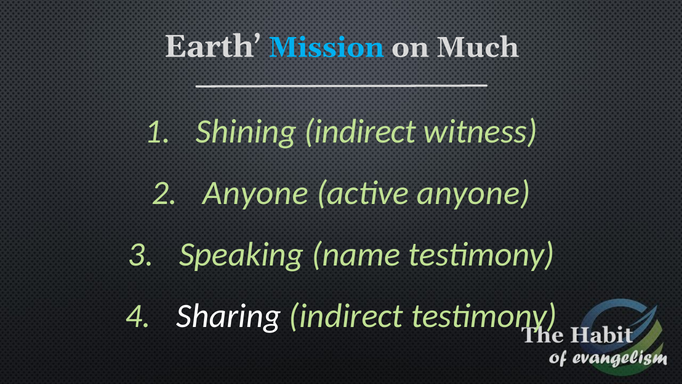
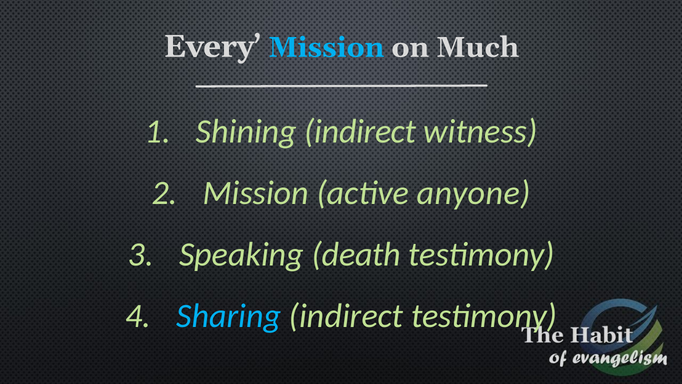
Earth: Earth -> Every (209, 46)
Anyone: Anyone -> Mission (256, 193)
name: name -> death (356, 254)
Sharing colour: white -> light blue (229, 315)
